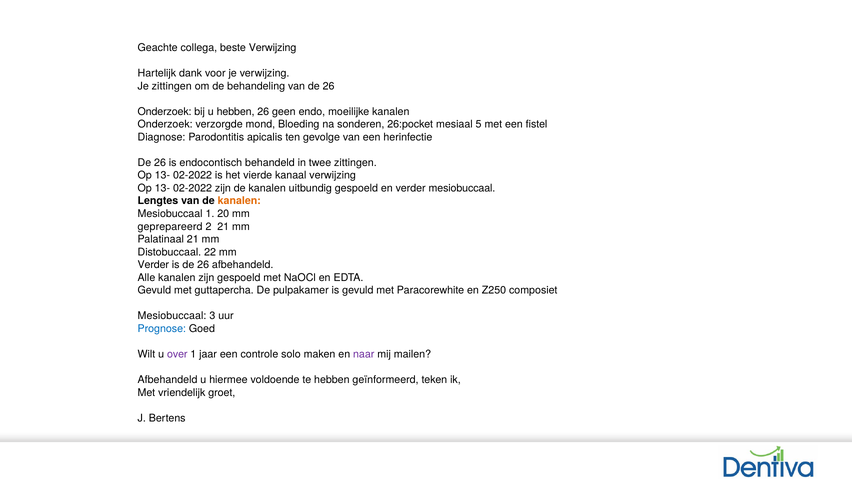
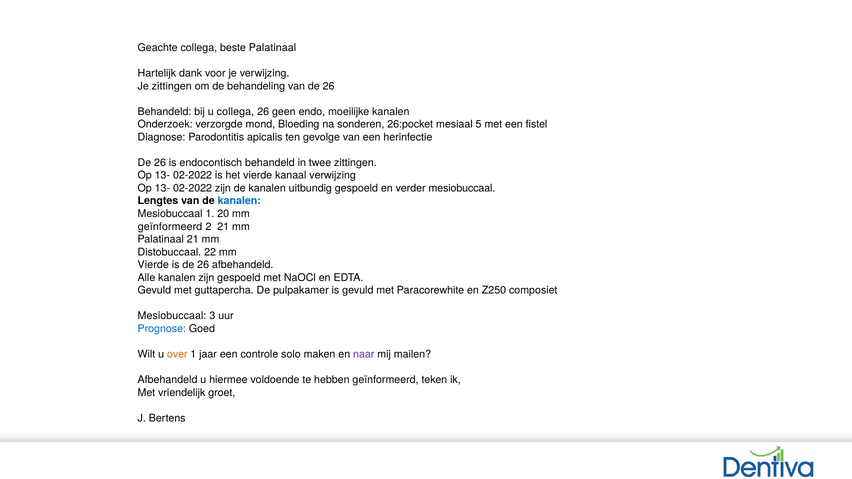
beste Verwijzing: Verwijzing -> Palatinaal (272, 48)
Onderzoek: Onderzoek -> Behandeld (165, 112)
u hebben: hebben -> collega (235, 112)
kanalen colour: orange -> blue (239, 201)
geprepareerd: geprepareerd -> geïnformeerd (170, 227)
Verder: Verder -> Vierde (153, 265)
over colour: purple -> orange (177, 354)
